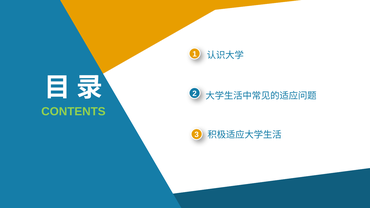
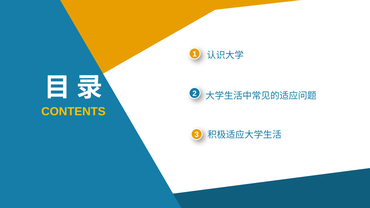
CONTENTS colour: light green -> yellow (73, 112)
